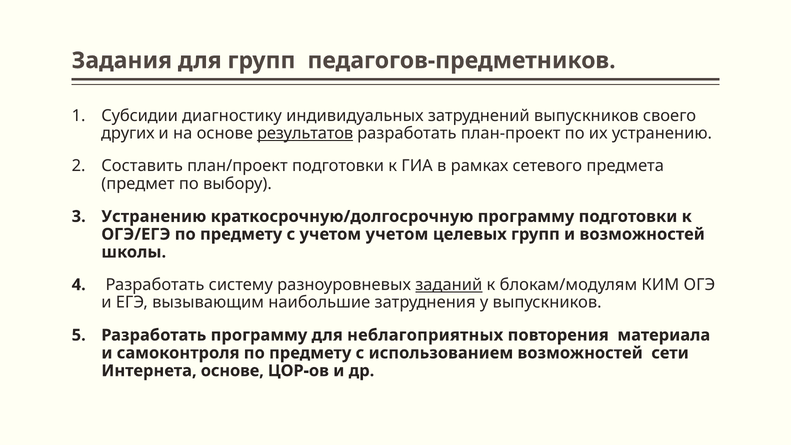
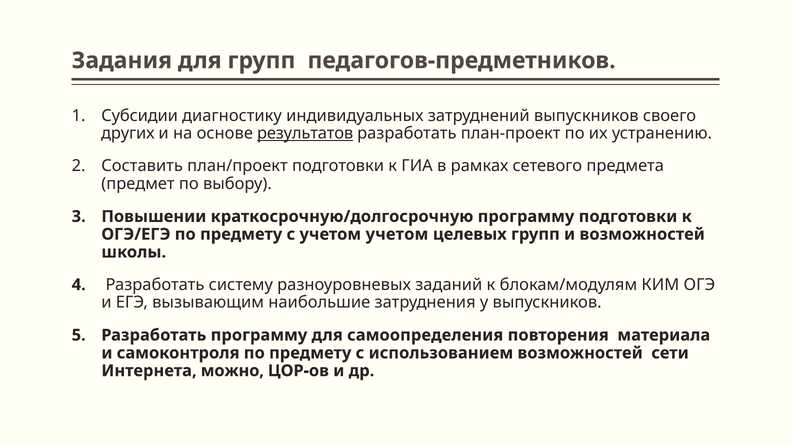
Устранению: Устранению -> Повышении (154, 216)
заданий underline: present -> none (449, 285)
неблагоприятных: неблагоприятных -> самоопределения (425, 335)
Интернета основе: основе -> можно (232, 371)
